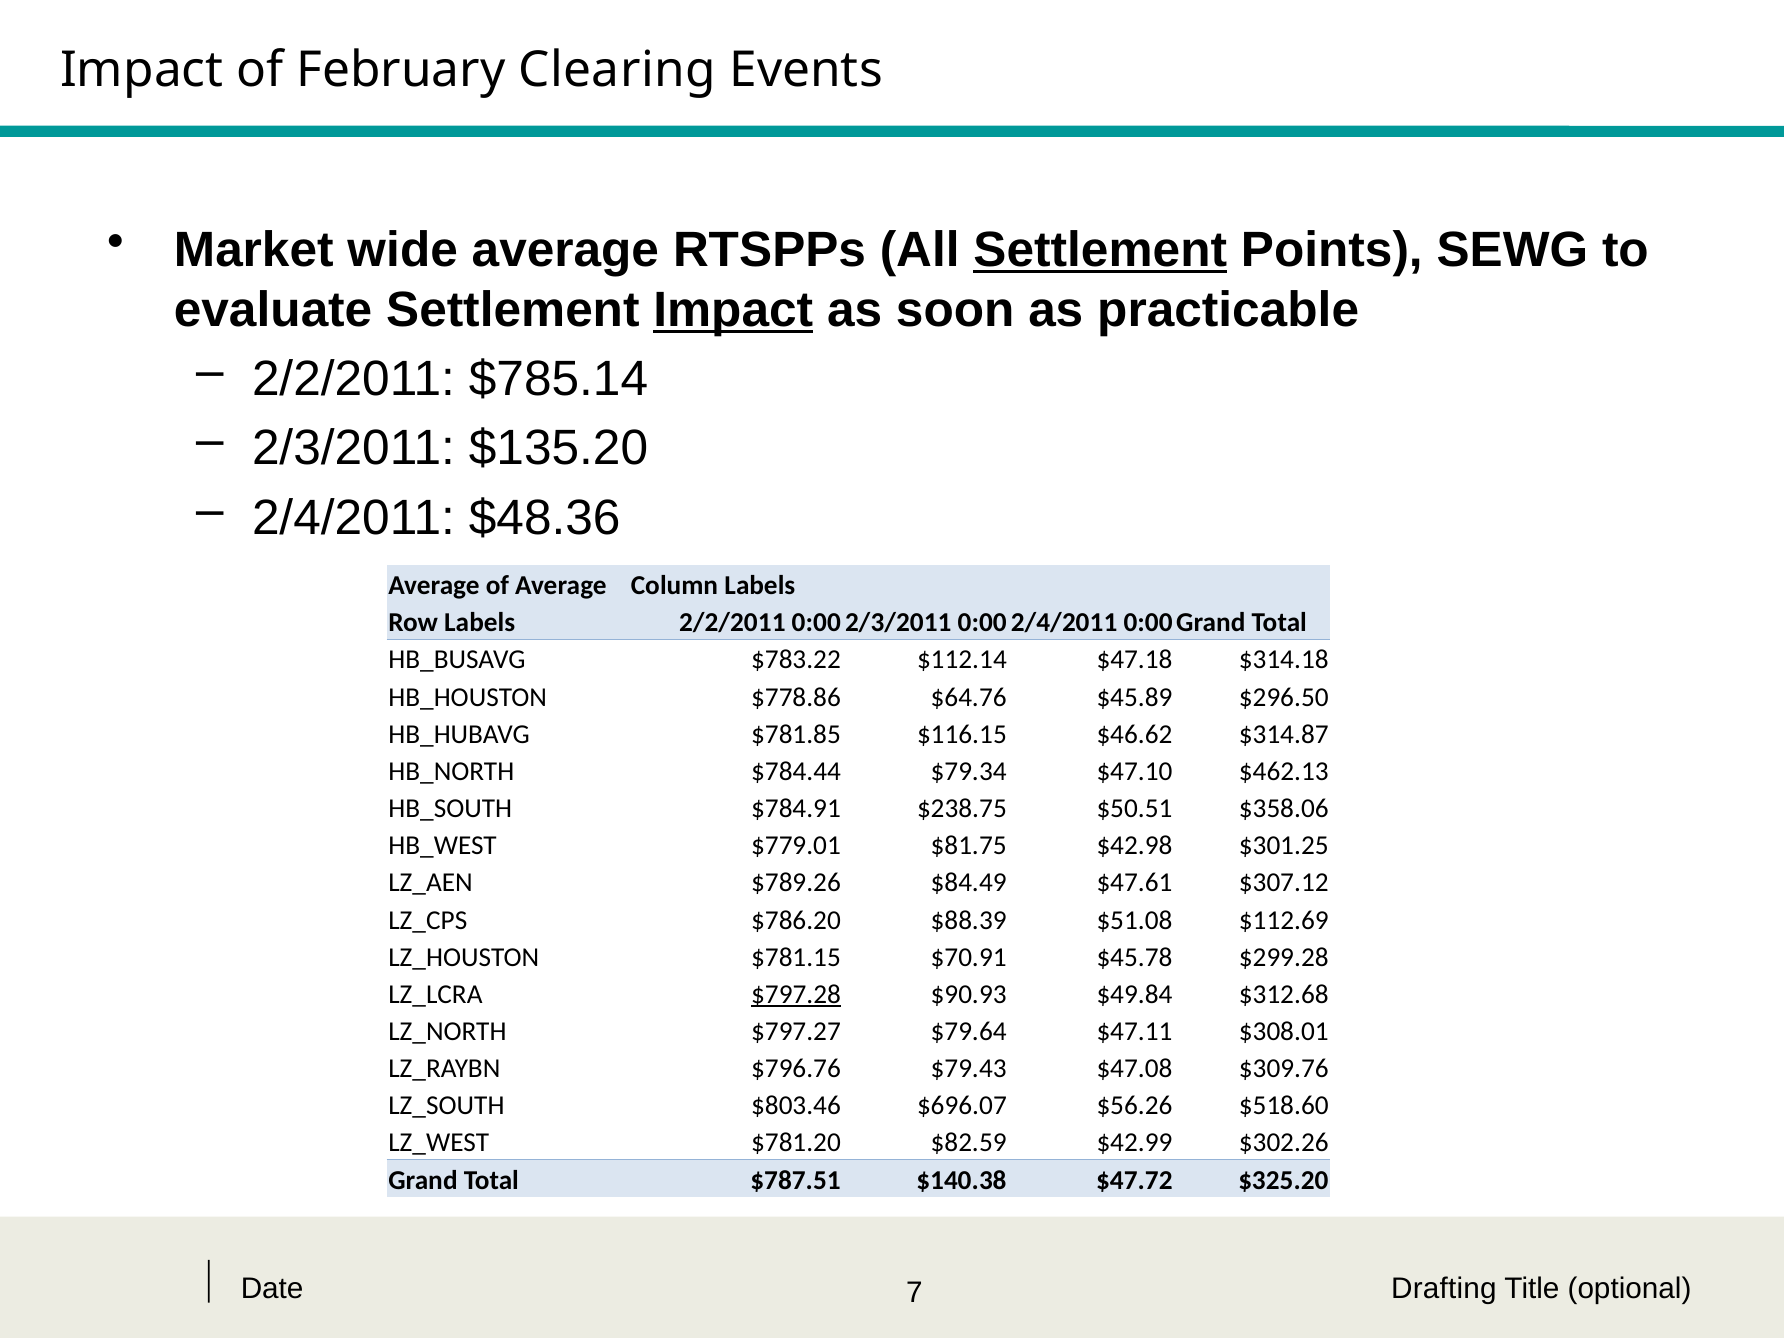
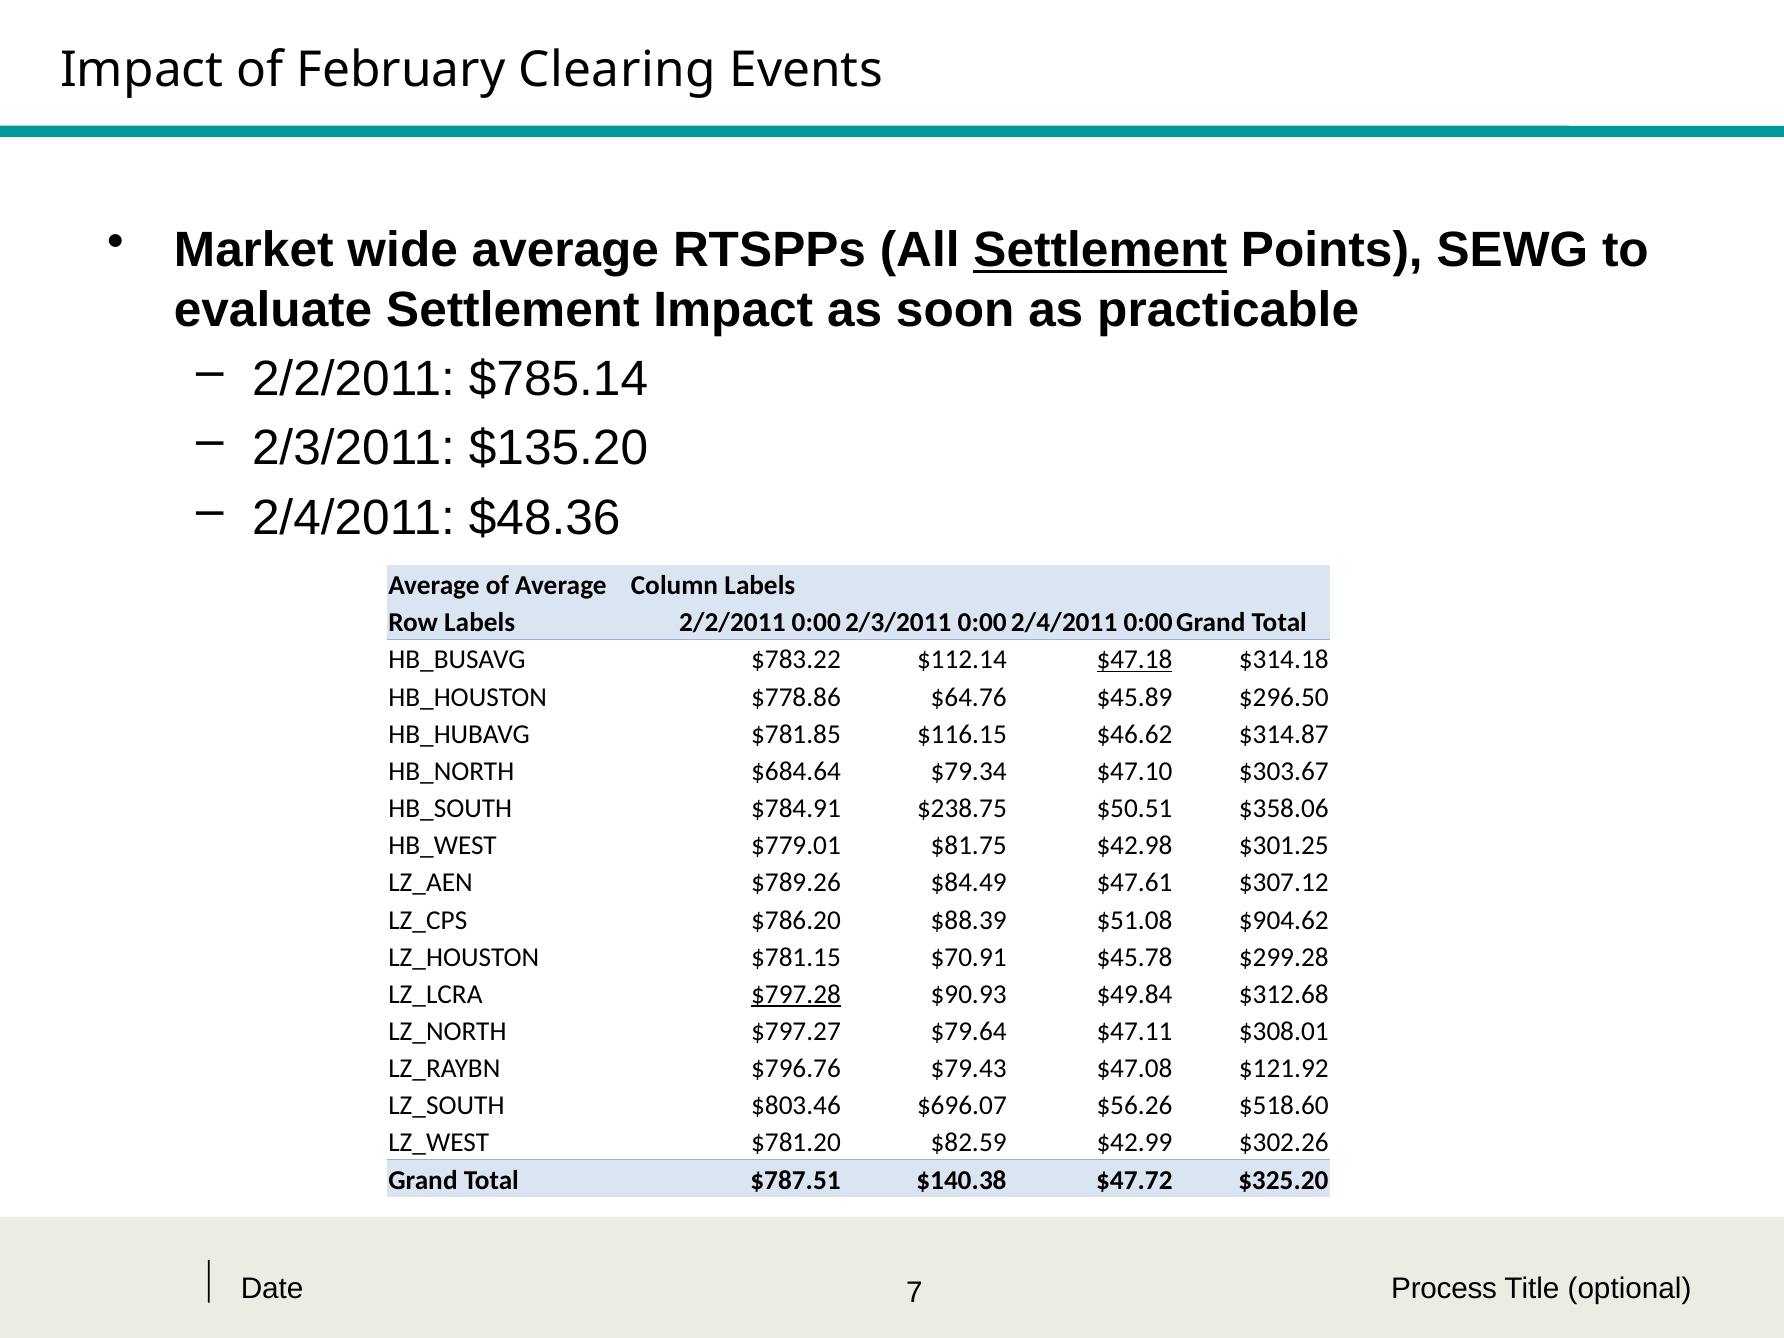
Impact underline: present -> none (733, 310)
$47.18 underline: none -> present (1134, 660)
$784.44: $784.44 -> $684.64 (796, 771)
$462.13: $462.13 -> $303.67 (1284, 771)
$112.69: $112.69 -> $904.62 (1284, 920)
$309.76: $309.76 -> $121.92 (1284, 1069)
Drafting: Drafting -> Process (1444, 1289)
